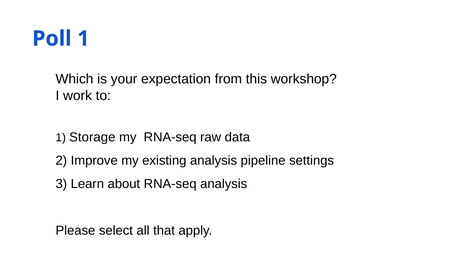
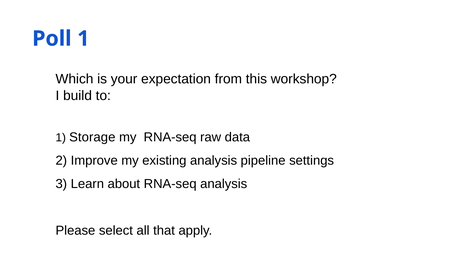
work: work -> build (78, 96)
